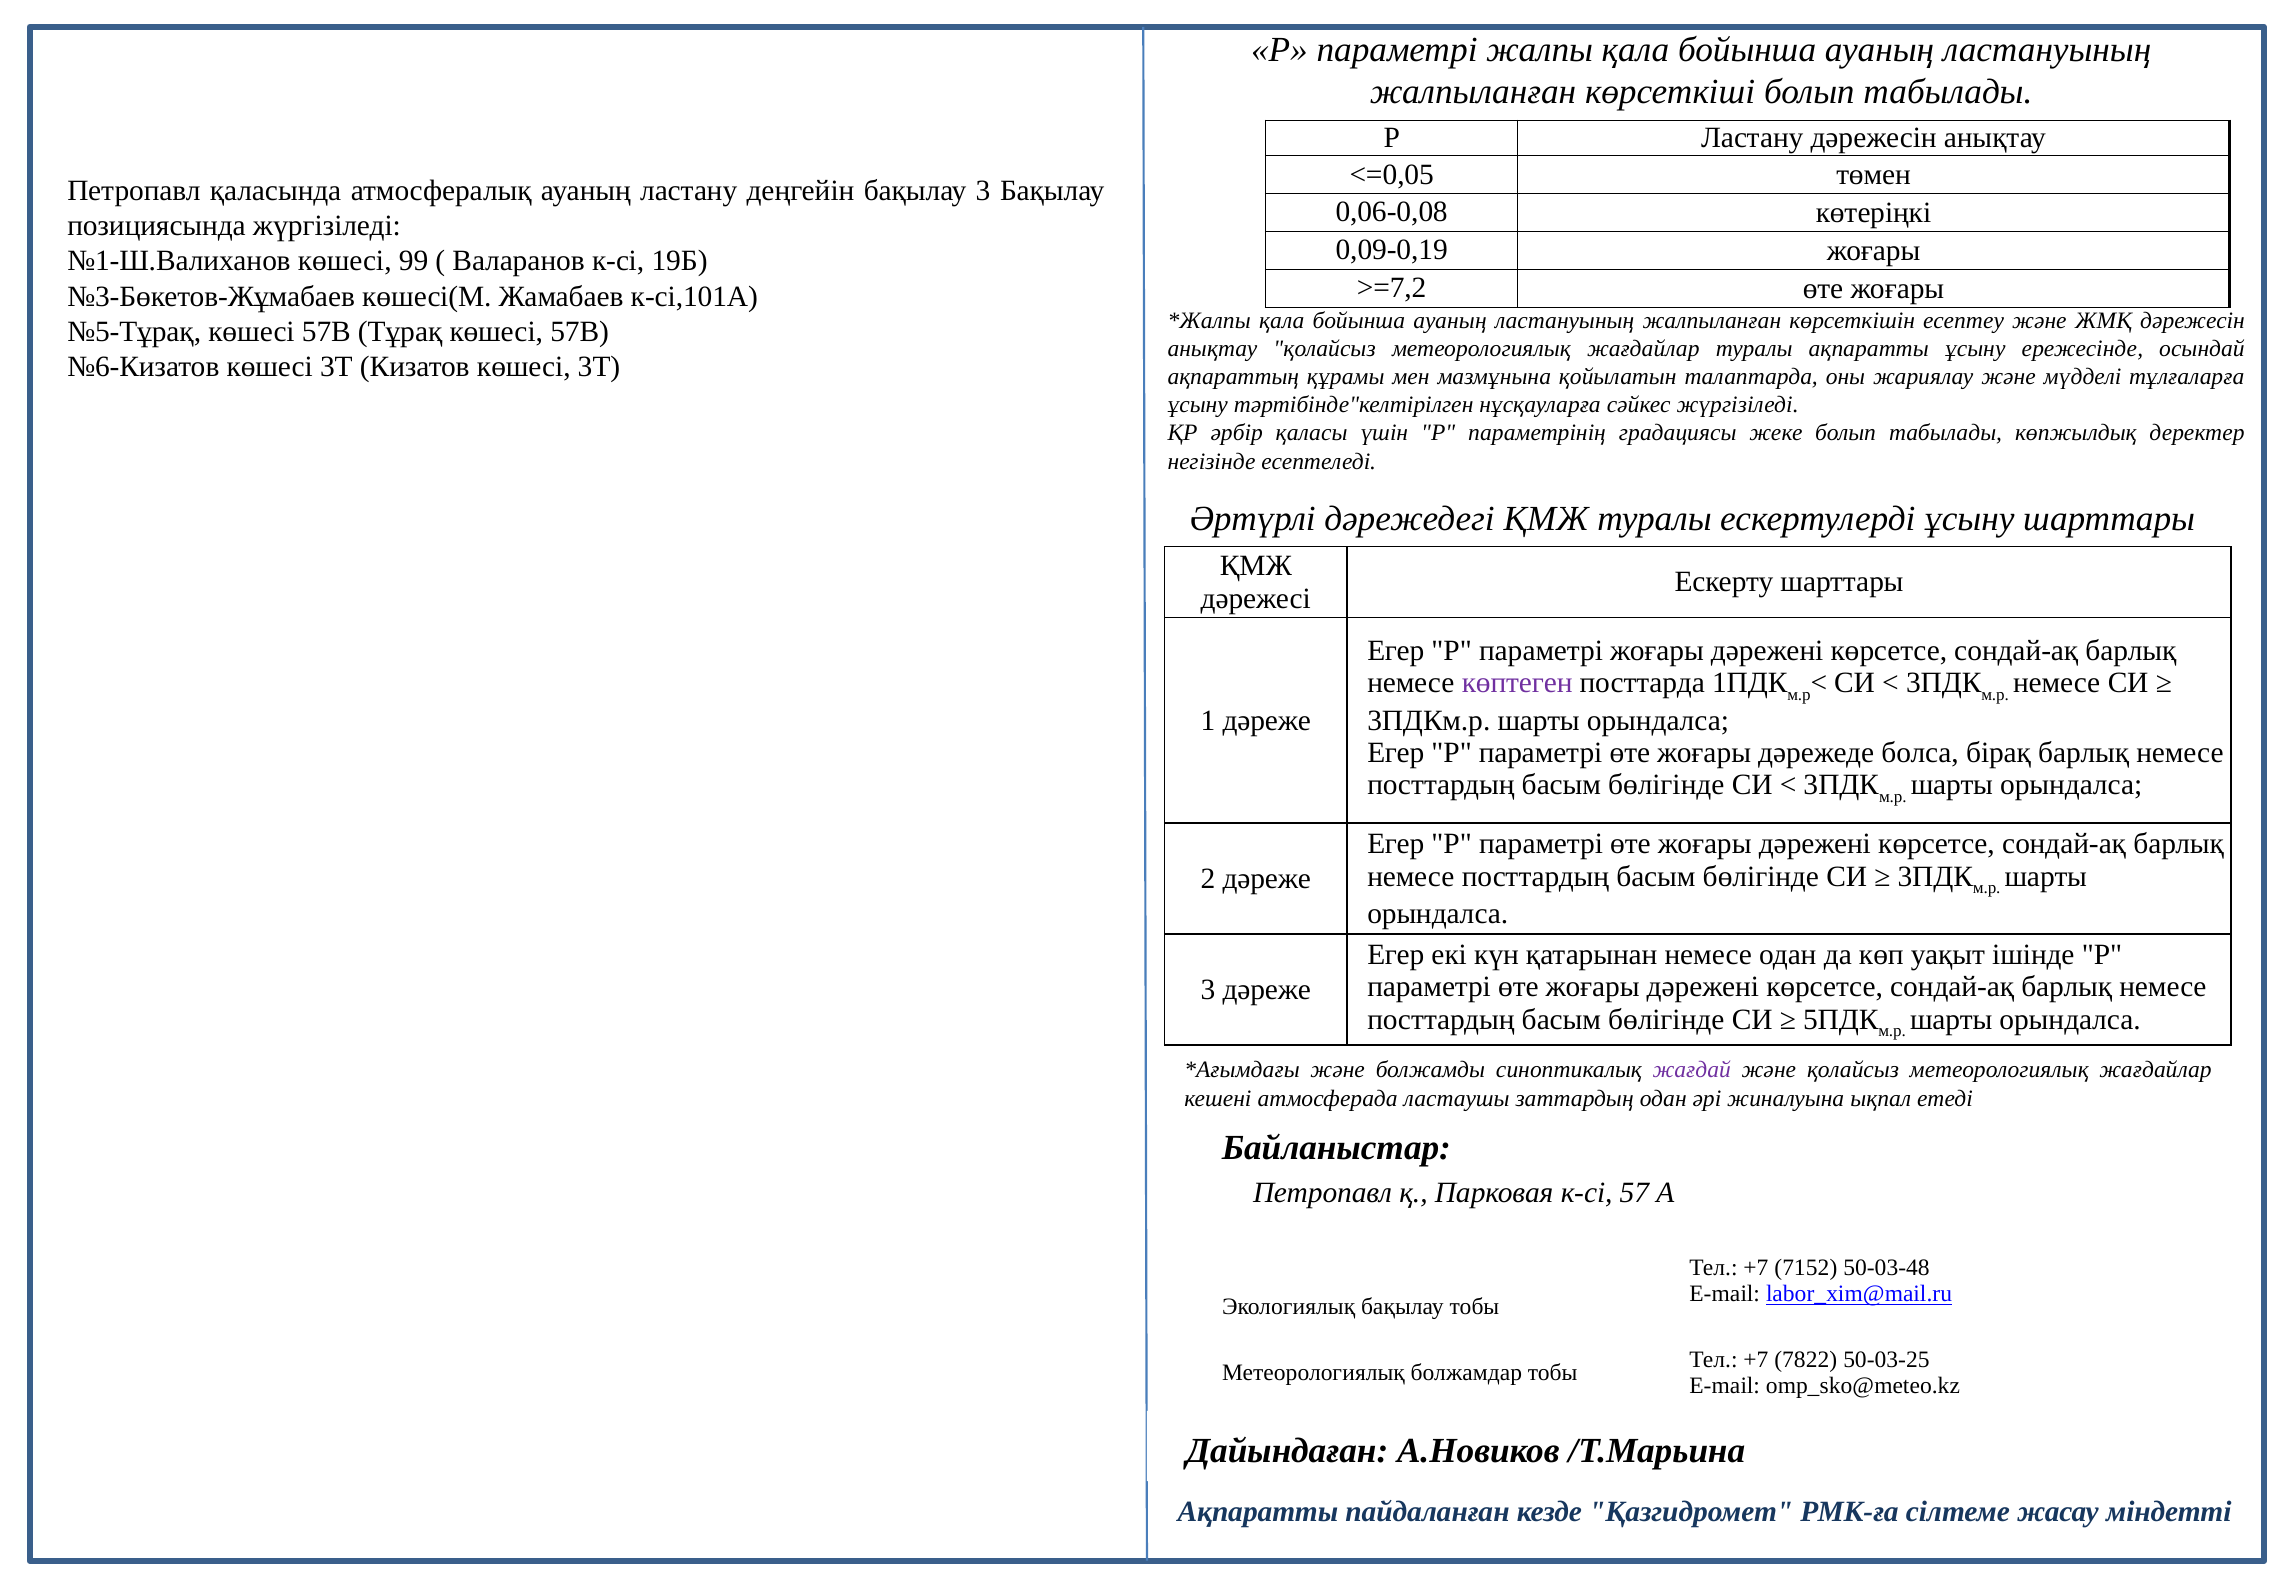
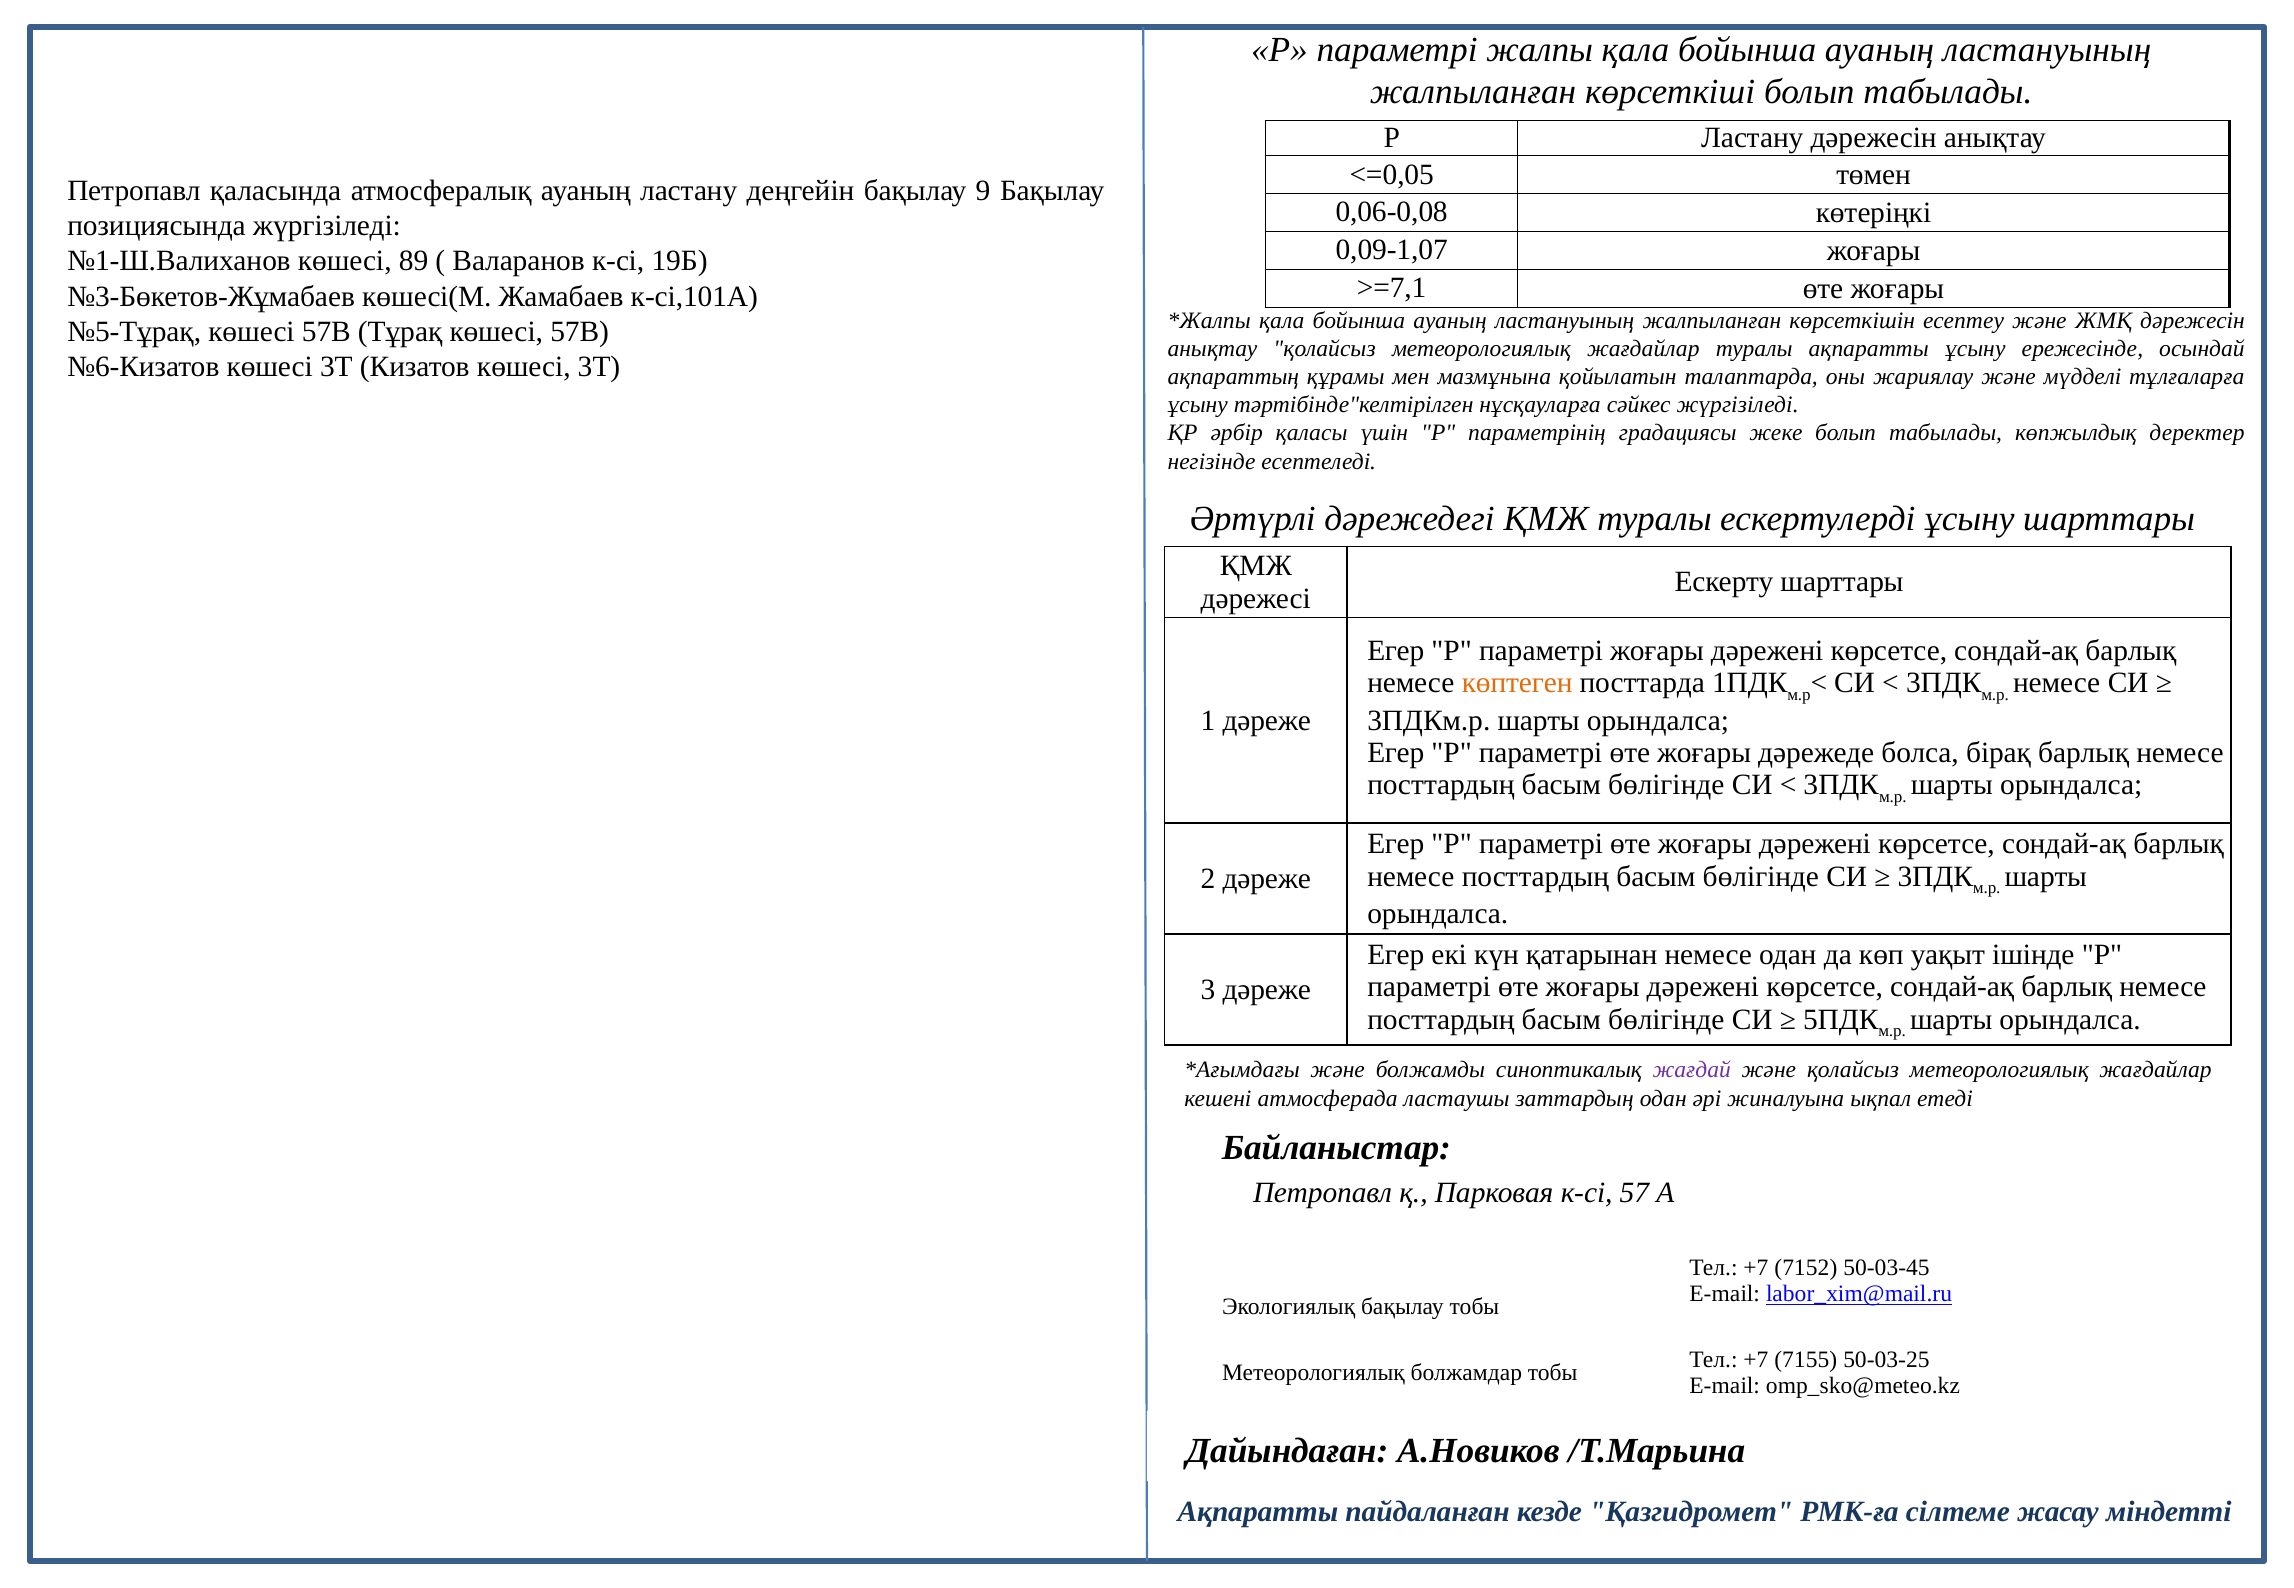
бақылау 3: 3 -> 9 (983, 190)
0,09-0,19: 0,09-0,19 -> 0,09-1,07 (1392, 250)
99: 99 -> 89 (414, 261)
>=7,2: >=7,2 -> >=7,1 (1392, 288)
көптеген colour: purple -> orange (1517, 683)
50-03-48: 50-03-48 -> 50-03-45 (1886, 1268)
7822: 7822 -> 7155 (1806, 1360)
